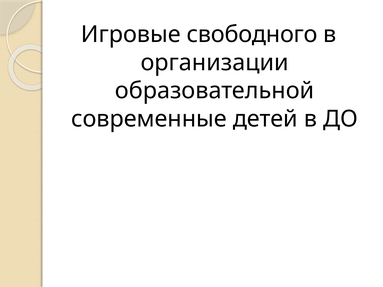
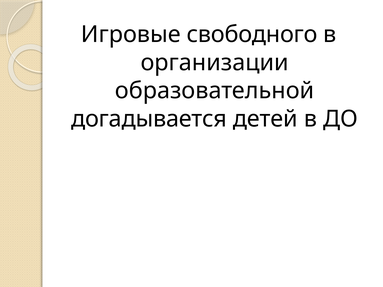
современные: современные -> догадывается (149, 119)
